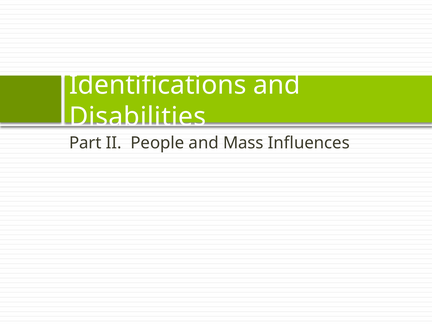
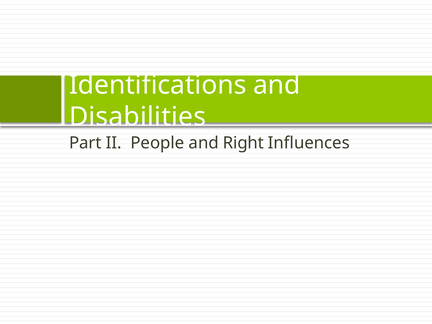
Mass: Mass -> Right (243, 143)
